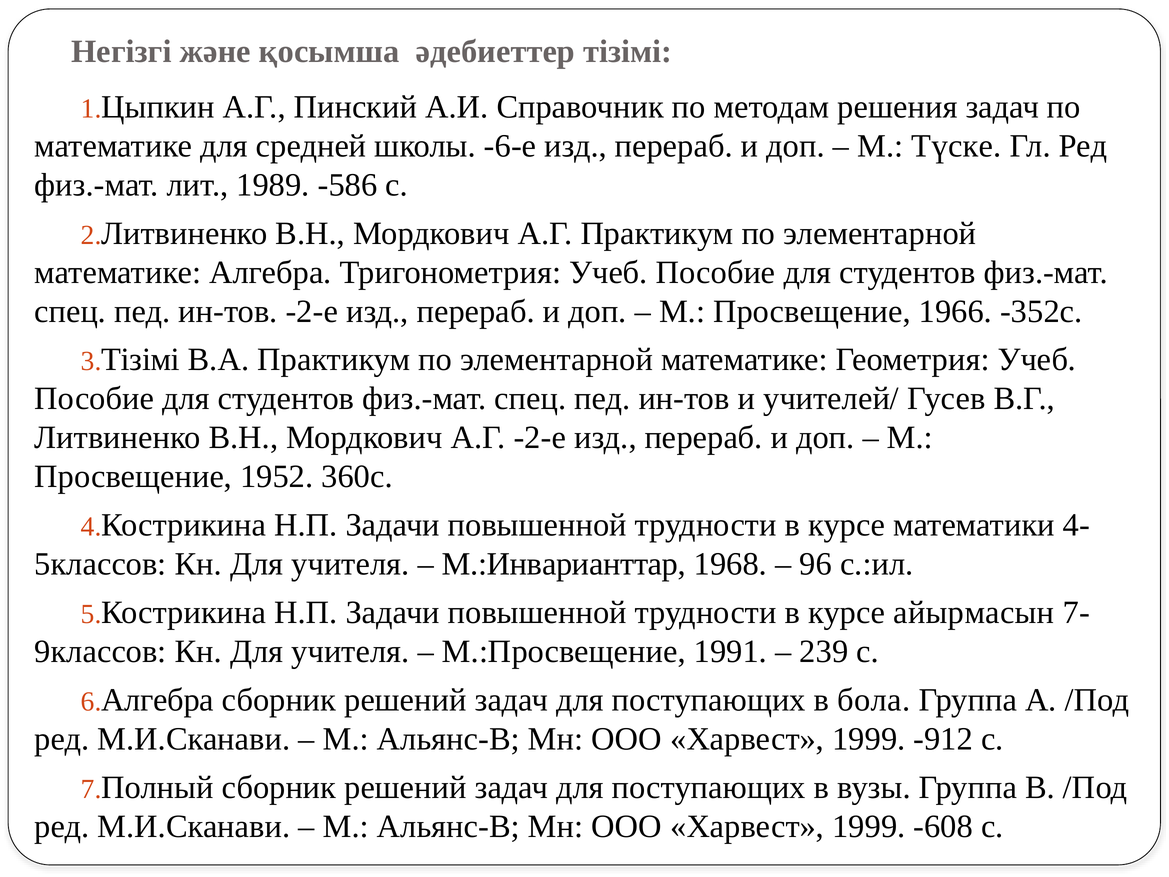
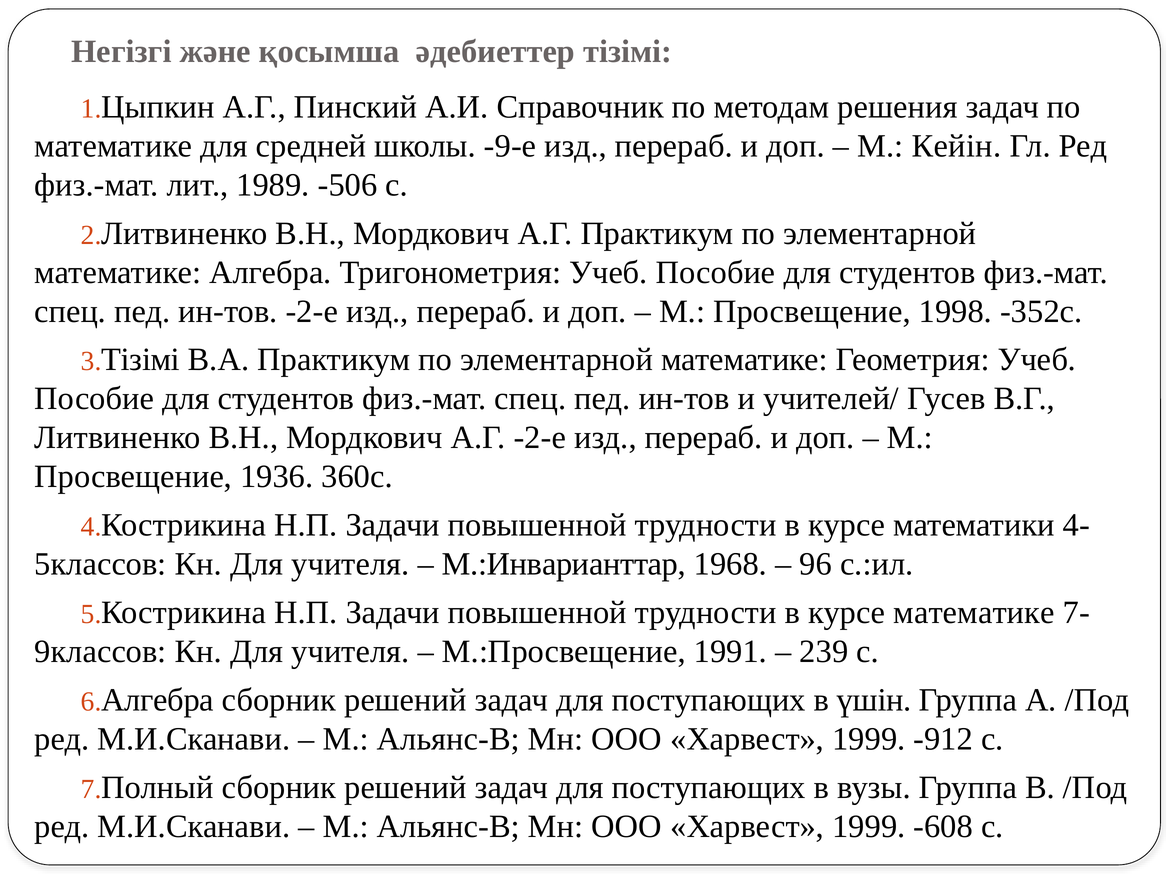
-6-е: -6-е -> -9-е (510, 146)
Түске: Түске -> Кейін (956, 146)
-586: -586 -> -506 (348, 185)
1966: 1966 -> 1998 (955, 311)
1952: 1952 -> 1936 (277, 477)
курсе айырмасын: айырмасын -> математике (974, 612)
бола: бола -> үшін (874, 700)
